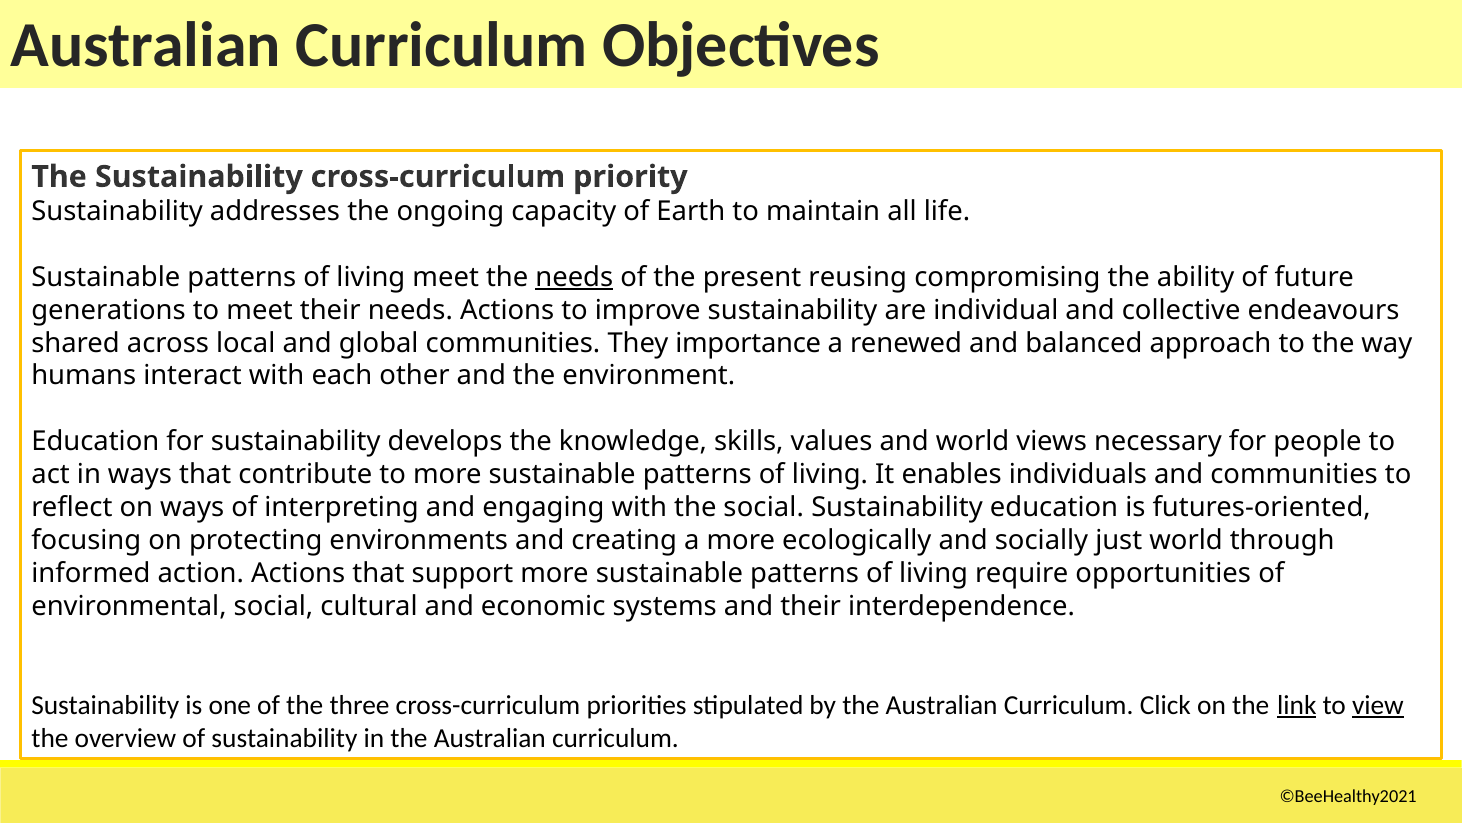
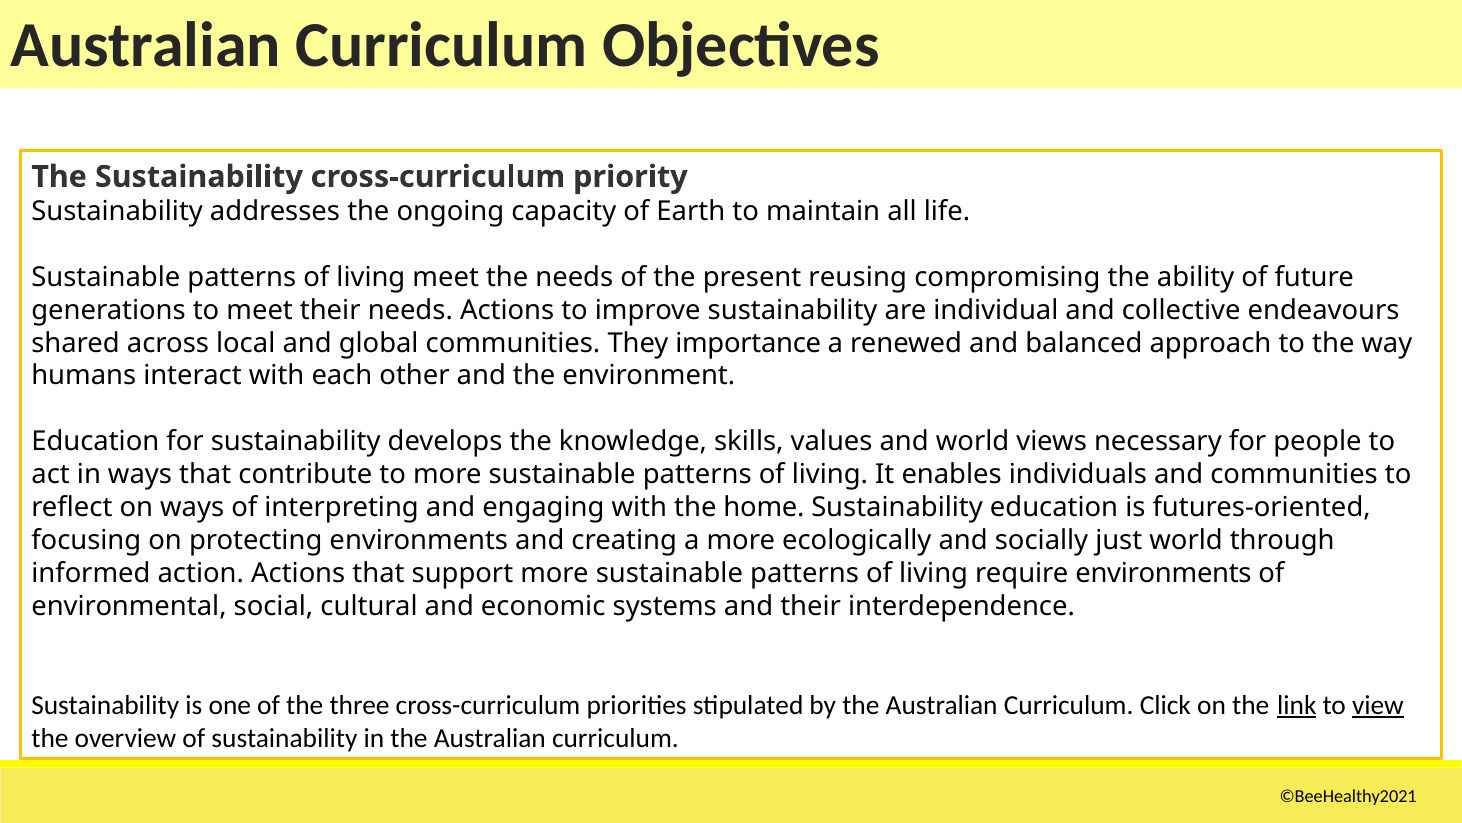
needs underline: present -> none (574, 277)
the social: social -> home (764, 507)
require opportunities: opportunities -> environments (1163, 573)
